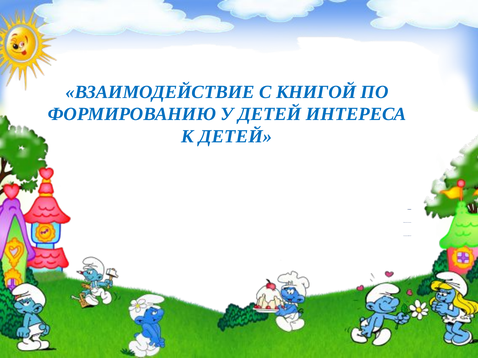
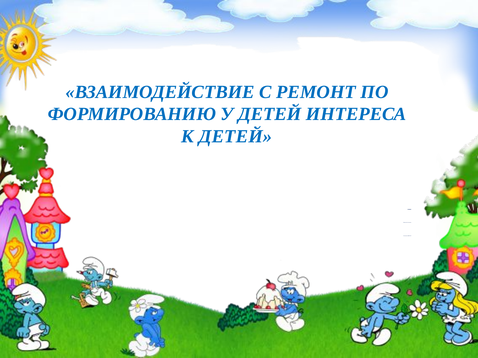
КНИГОЙ: КНИГОЙ -> РЕМОНТ (316, 92)
